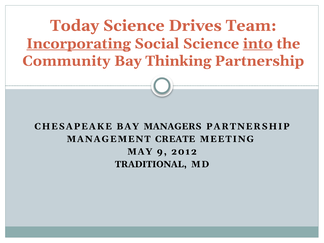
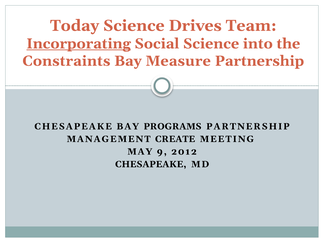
into underline: present -> none (258, 44)
Community: Community -> Constraints (66, 61)
Thinking: Thinking -> Measure (178, 61)
MANAGERS: MANAGERS -> PROGRAMS (173, 126)
TRADITIONAL: TRADITIONAL -> CHESAPEAKE (151, 164)
